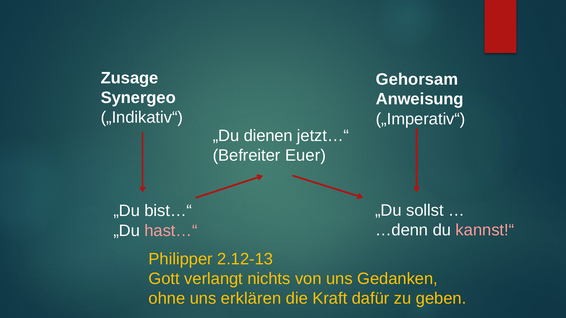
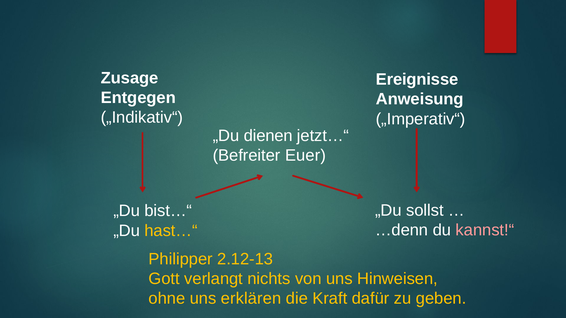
Gehorsam: Gehorsam -> Ereignisse (417, 79)
Synergeo: Synergeo -> Entgegen (138, 98)
hast…“ colour: pink -> yellow (171, 231)
Gedanken: Gedanken -> Hinweisen (398, 279)
